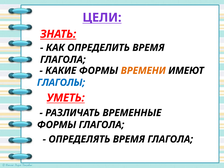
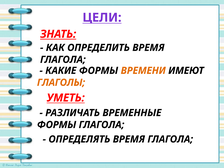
ГЛАГОЛЫ colour: blue -> orange (61, 83)
